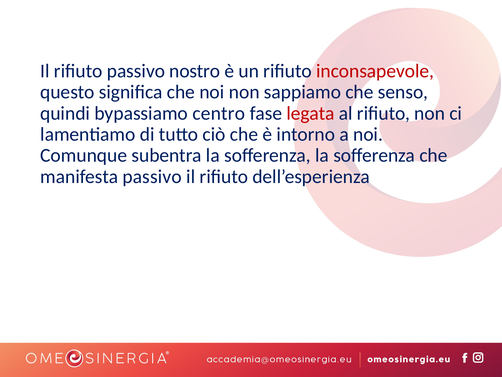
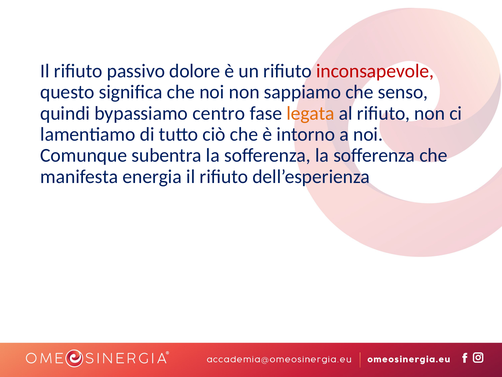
nostro: nostro -> dolore (195, 71)
legata colour: red -> orange (311, 113)
manifesta passivo: passivo -> energia (152, 176)
